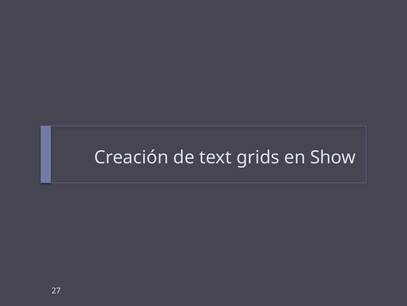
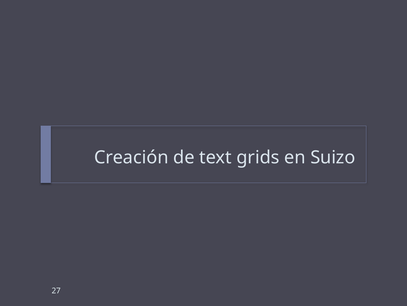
Show: Show -> Suizo (333, 157)
